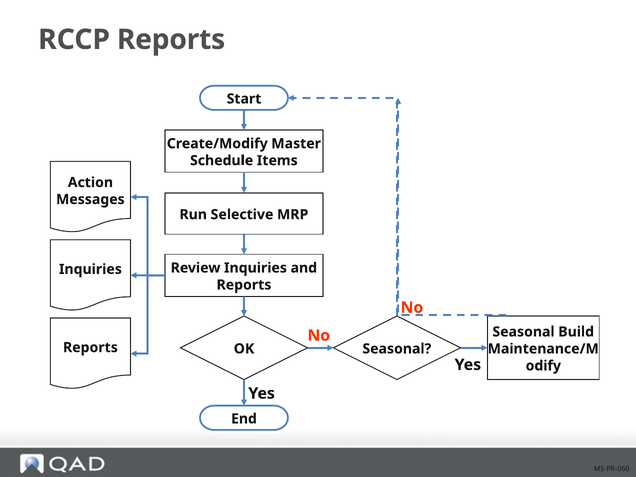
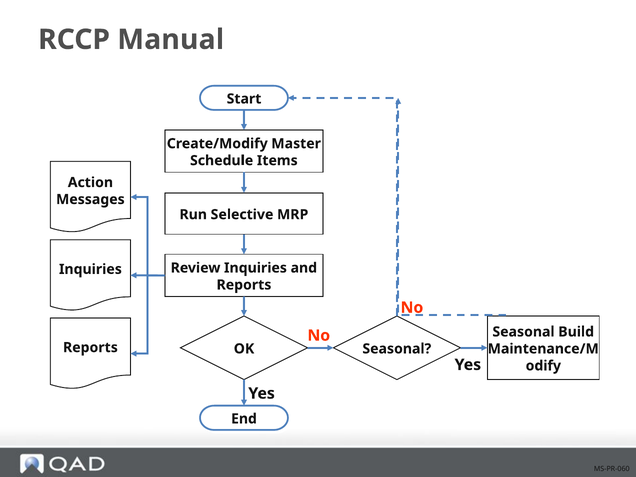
RCCP Reports: Reports -> Manual (171, 40)
